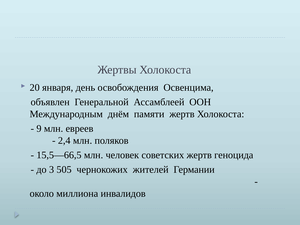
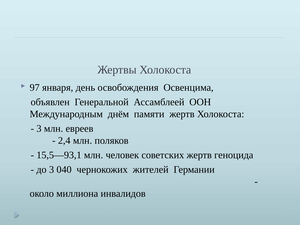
20: 20 -> 97 (35, 88)
9: 9 -> 3 (39, 129)
15,5—66,5: 15,5—66,5 -> 15,5—93,1 (59, 155)
505: 505 -> 040 (64, 170)
